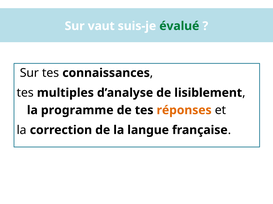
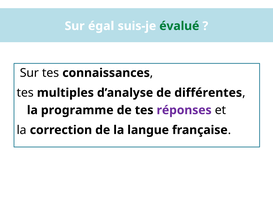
vaut: vaut -> égal (101, 26)
lisiblement: lisiblement -> différentes (208, 93)
réponses colour: orange -> purple (184, 111)
